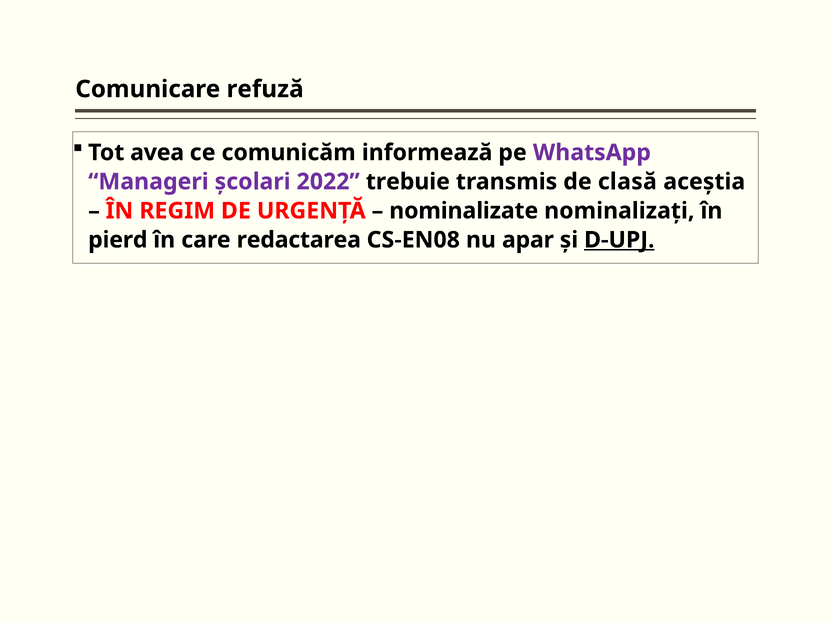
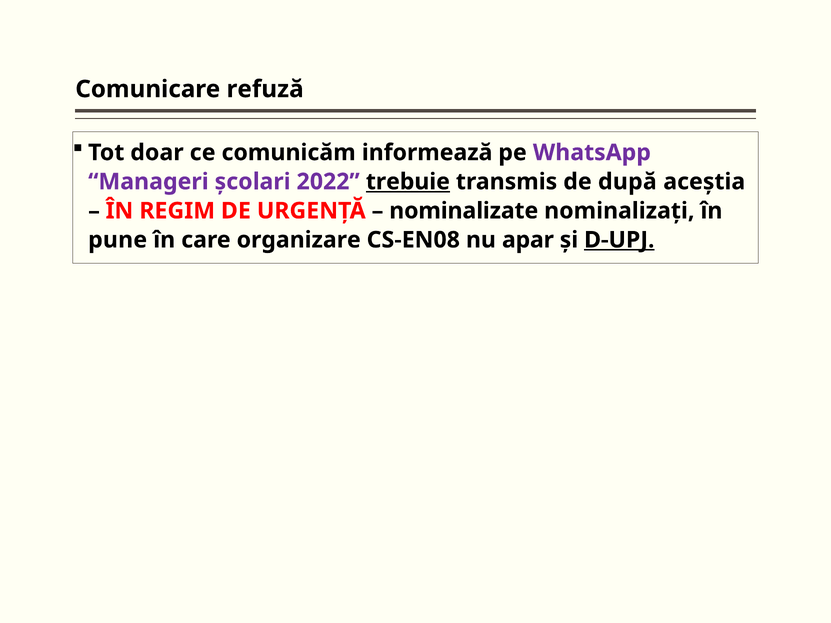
avea: avea -> doar (157, 153)
trebuie underline: none -> present (408, 182)
clasă: clasă -> după (627, 182)
pierd: pierd -> pune (118, 240)
redactarea: redactarea -> organizare (299, 240)
